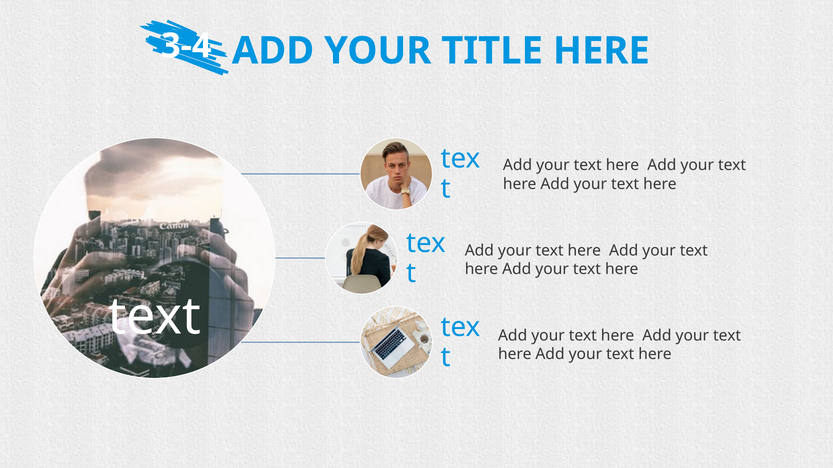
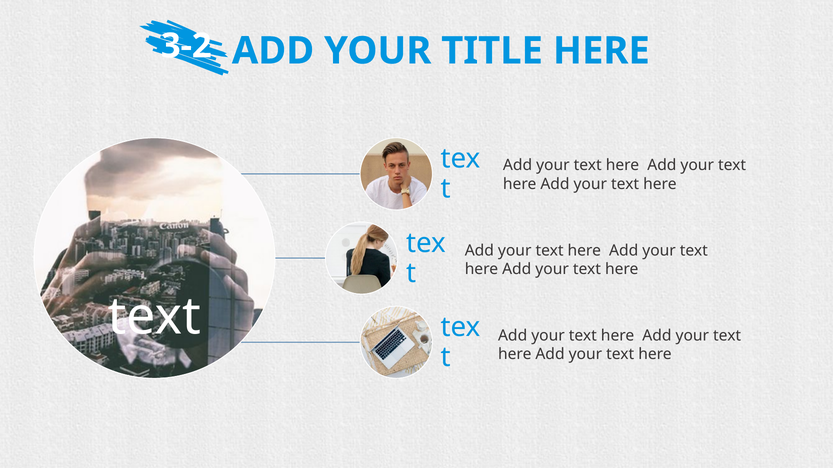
3-4: 3-4 -> 3-2 (186, 46)
